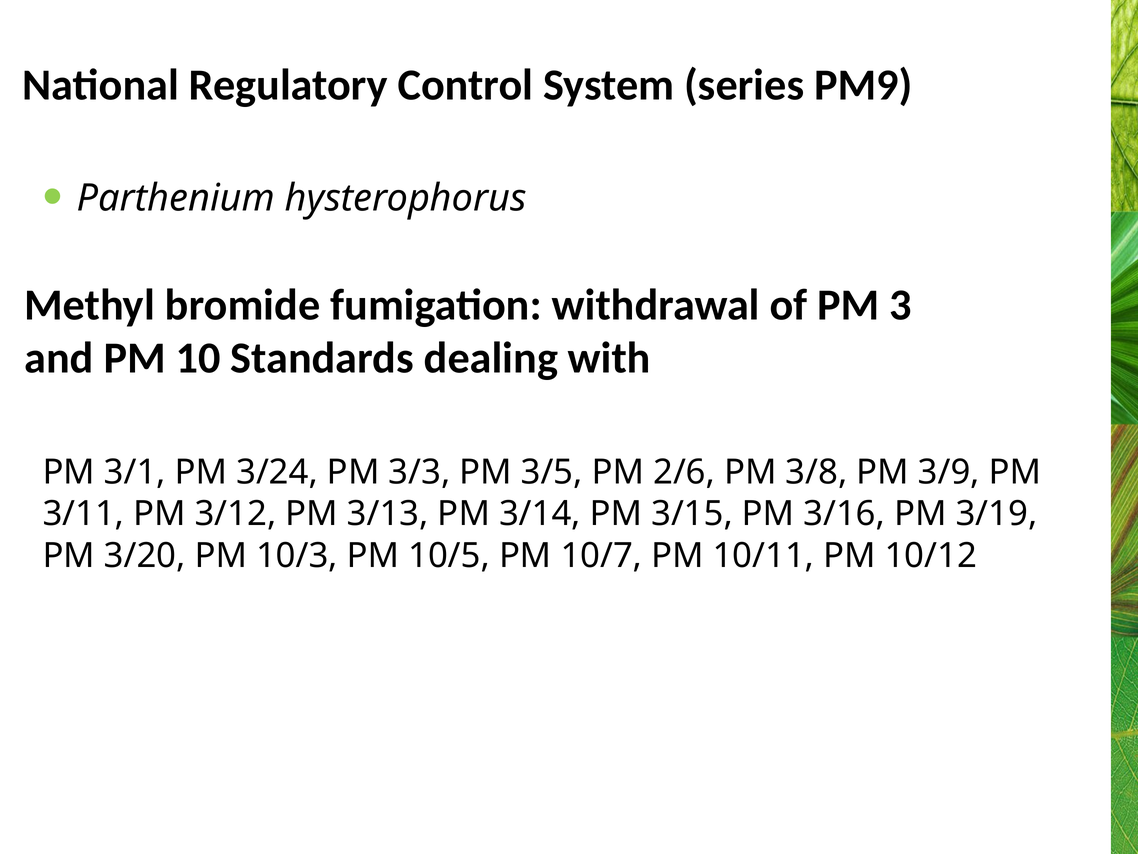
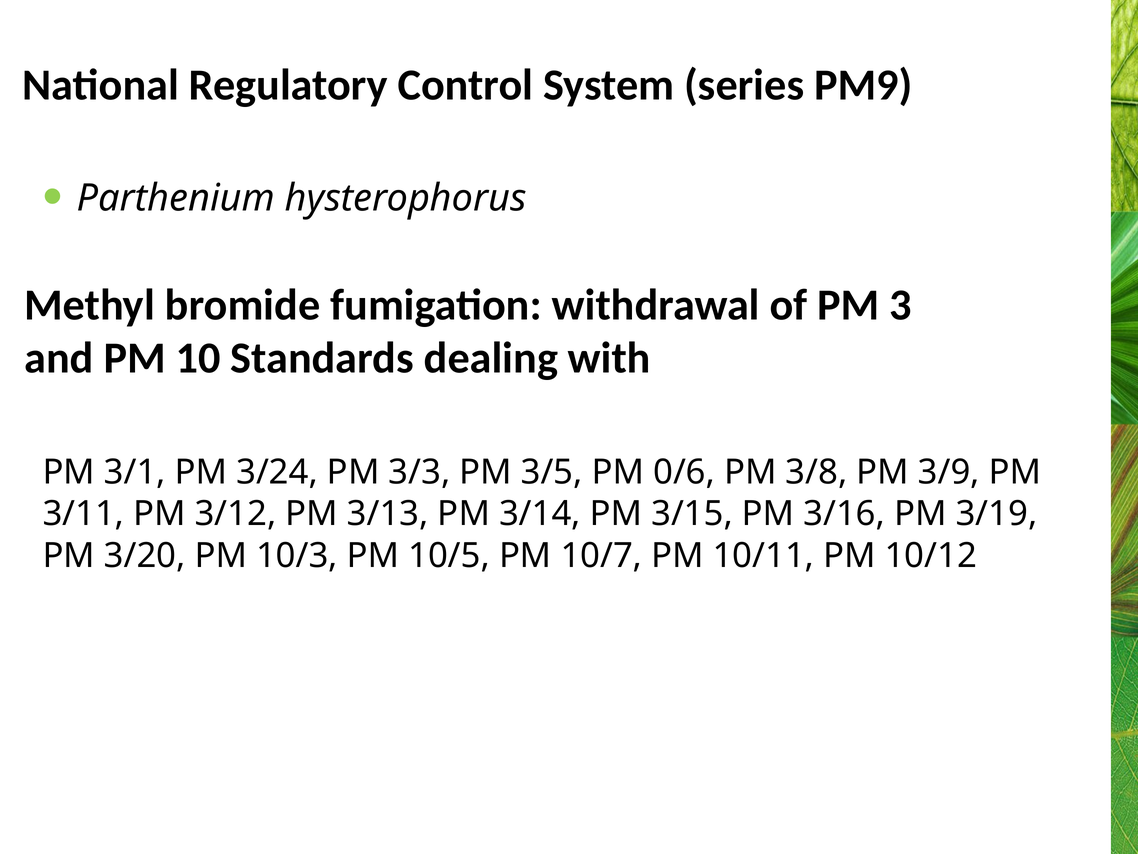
2/6: 2/6 -> 0/6 (684, 472)
